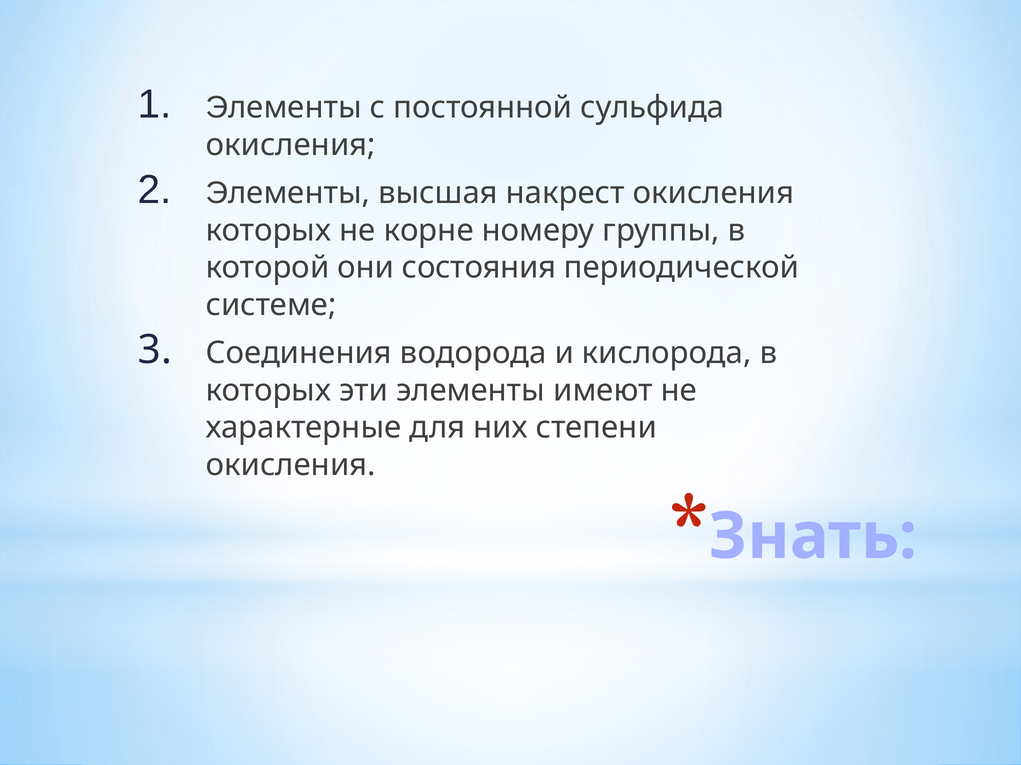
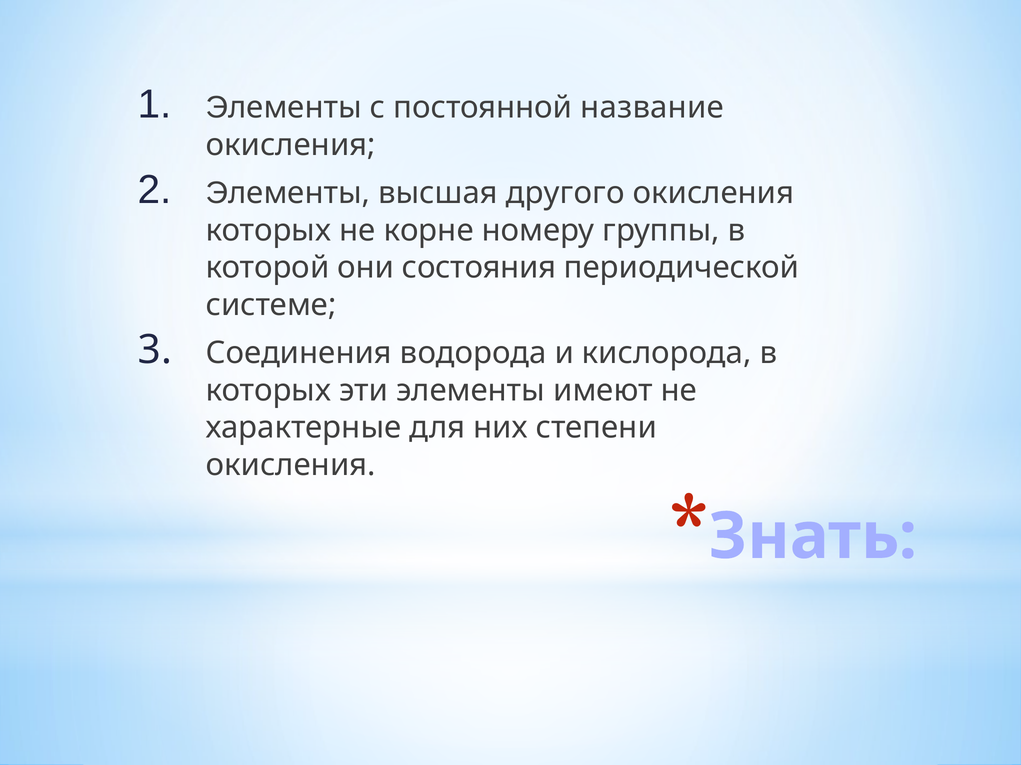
сульфида: сульфида -> название (652, 108)
накрест: накрест -> другого (565, 193)
